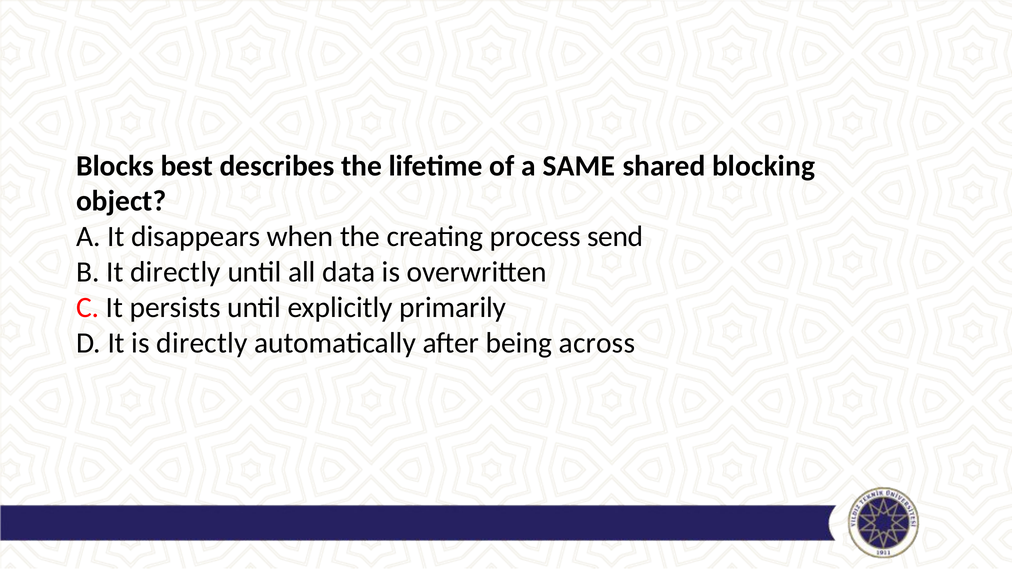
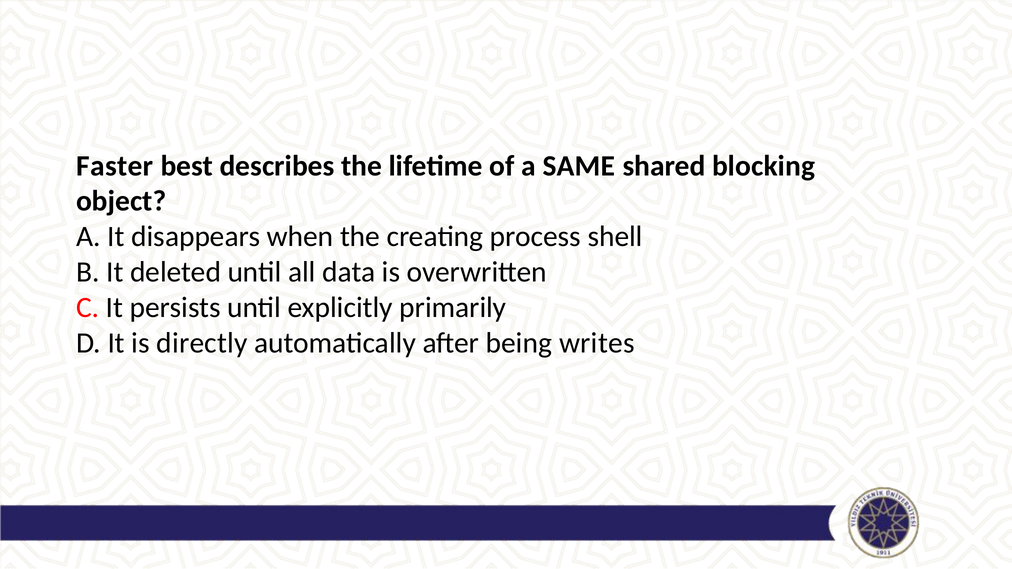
Blocks: Blocks -> Faster (115, 166)
send: send -> shell (615, 237)
It directly: directly -> deleted (176, 272)
across: across -> writes (597, 343)
